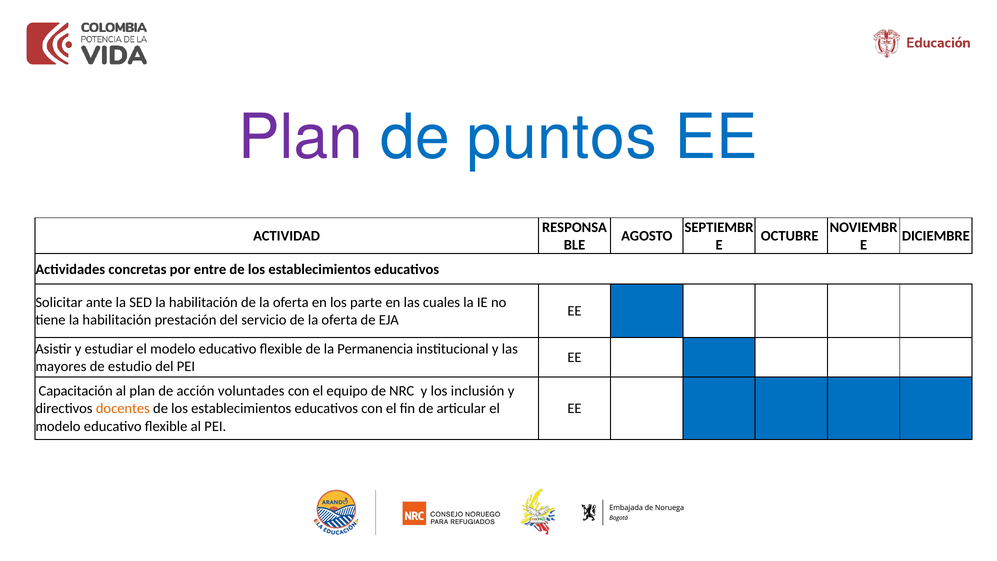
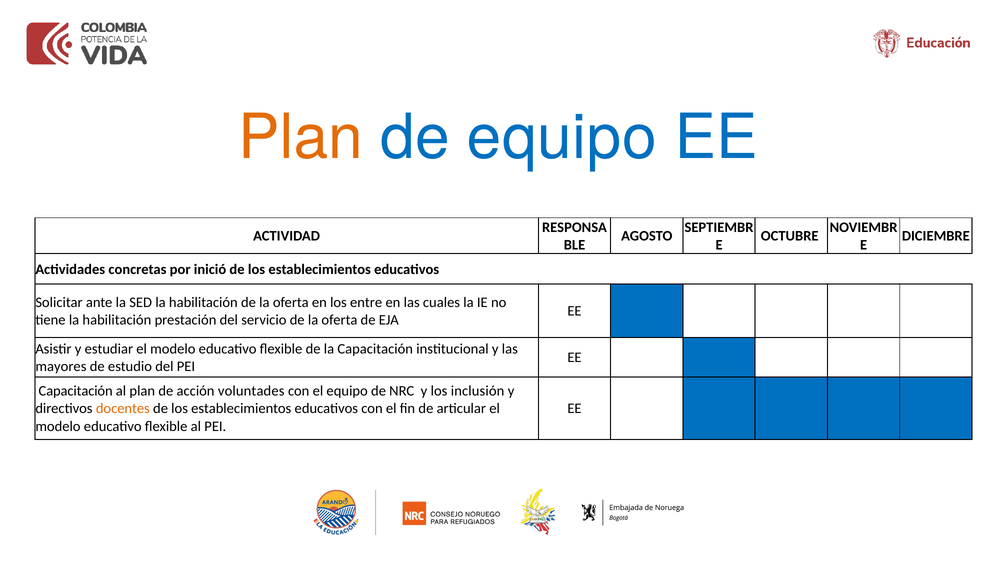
Plan colour: purple -> orange (301, 138)
de puntos: puntos -> equipo (562, 138)
entre: entre -> inició (210, 269)
parte: parte -> entre (366, 302)
la Permanencia: Permanencia -> Capacitación (375, 349)
